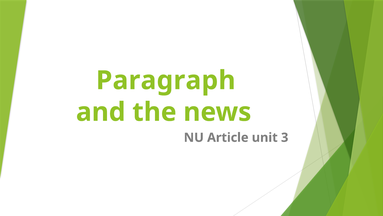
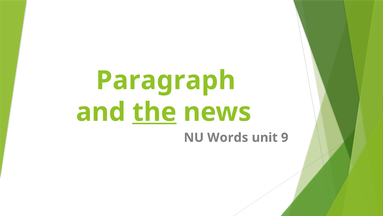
the underline: none -> present (154, 112)
Article: Article -> Words (228, 137)
3: 3 -> 9 (285, 137)
